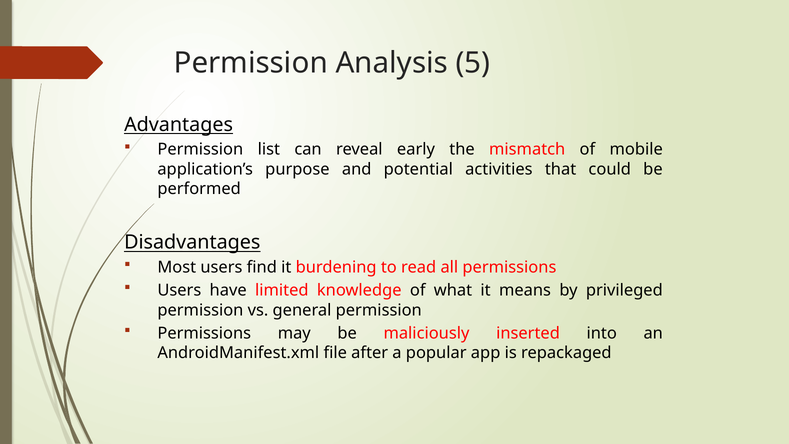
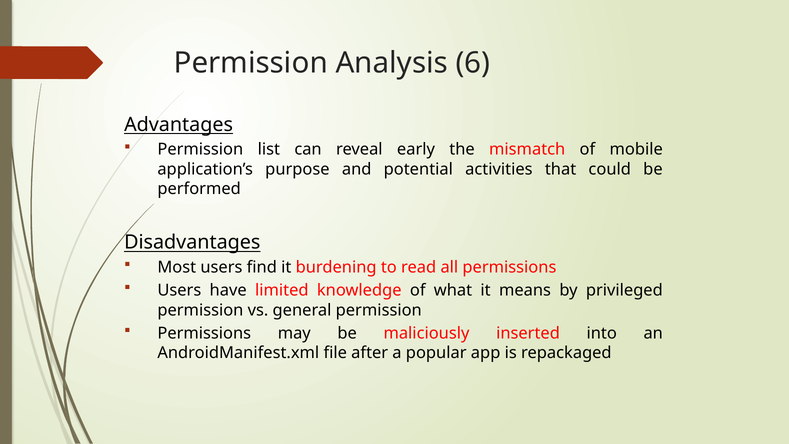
5: 5 -> 6 (473, 63)
